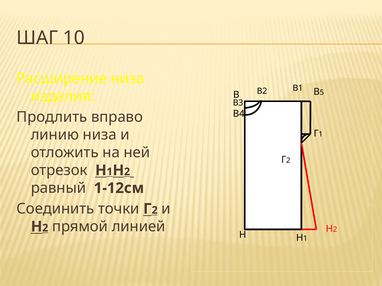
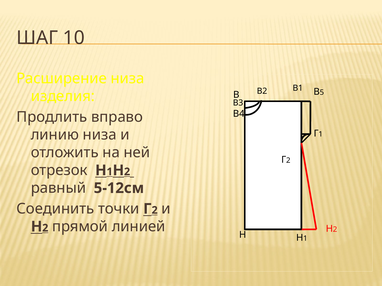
1-12см: 1-12см -> 5-12см (119, 188)
